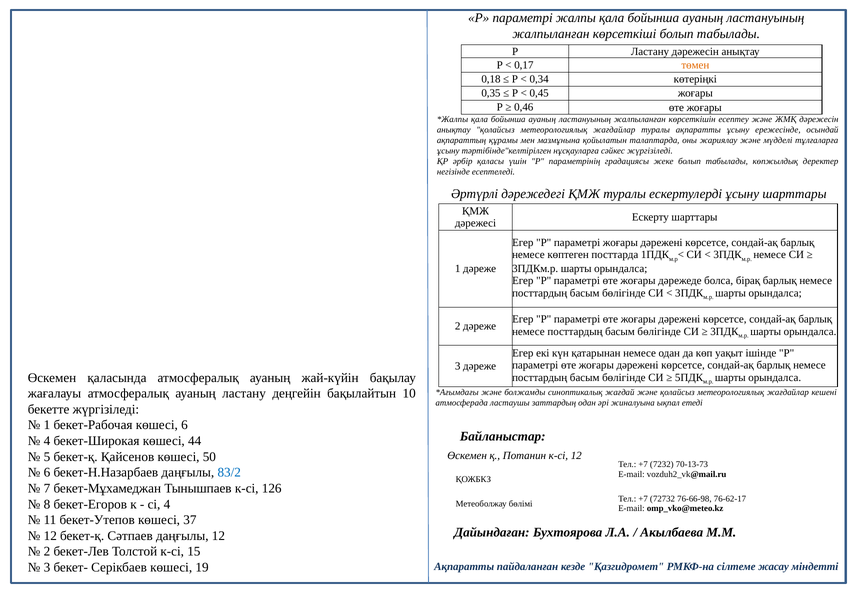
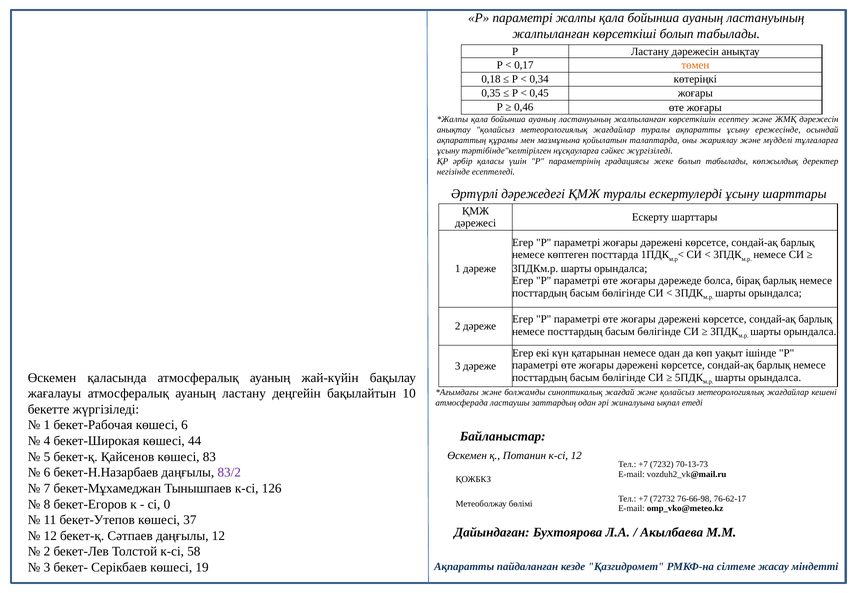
50: 50 -> 83 (209, 457)
83/2 colour: blue -> purple (229, 473)
сі 4: 4 -> 0 (167, 504)
15: 15 -> 58 (194, 552)
